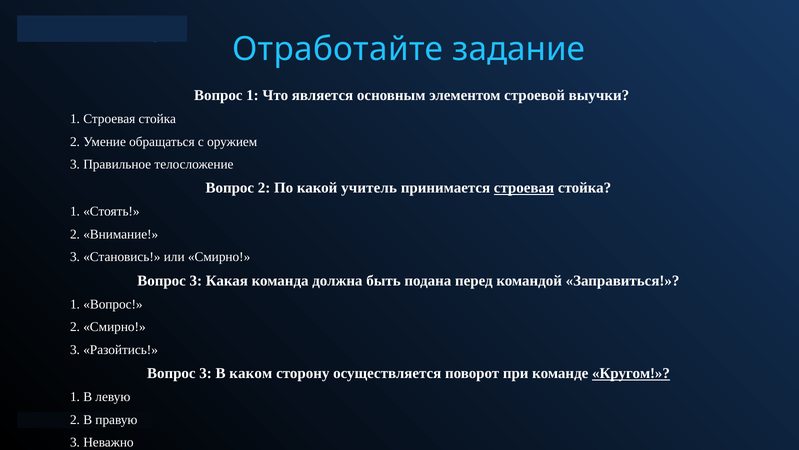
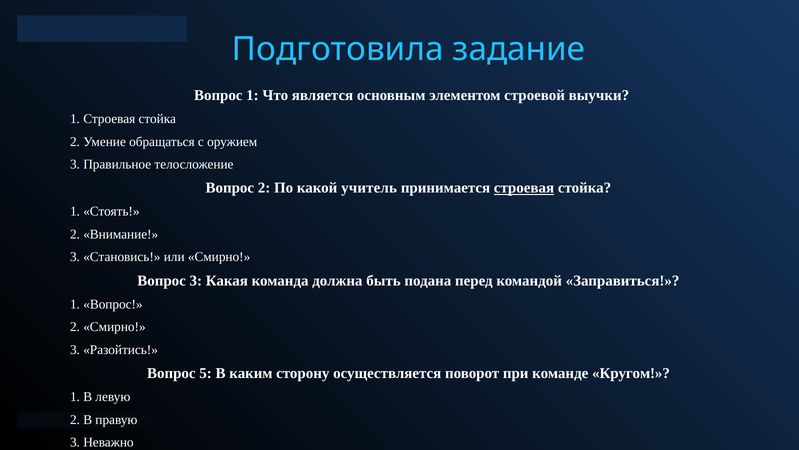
Отработайте: Отработайте -> Подготовила (338, 49)
3: 3 -> 5 (206, 373)
каком: каком -> каким (251, 373)
Кругом underline: present -> none (631, 373)
